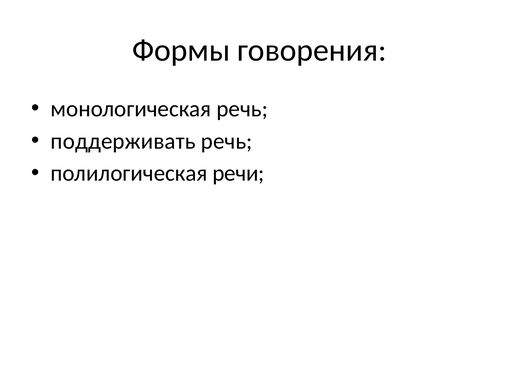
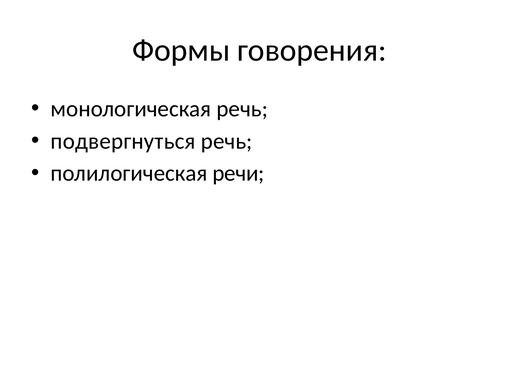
поддерживать: поддерживать -> подвергнуться (123, 141)
